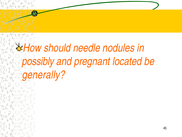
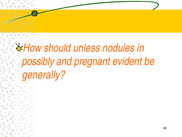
needle: needle -> unless (87, 48)
located: located -> evident (127, 61)
